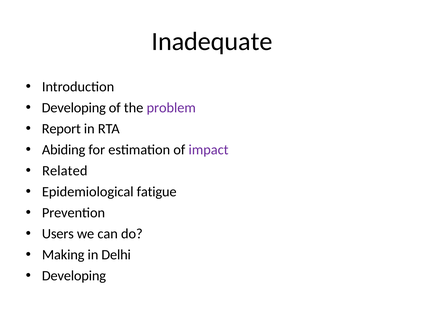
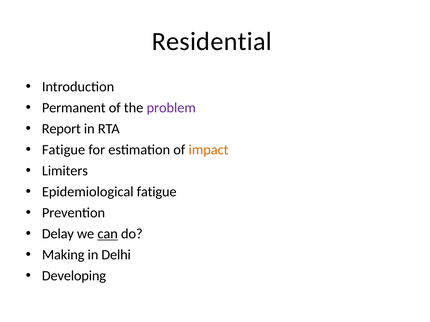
Inadequate: Inadequate -> Residential (212, 42)
Developing: Developing -> Permanent (74, 108)
Abiding: Abiding -> Fatigue (64, 150)
impact colour: purple -> orange (209, 150)
Related: Related -> Limiters (65, 171)
Users: Users -> Delay (58, 234)
can underline: none -> present (108, 234)
